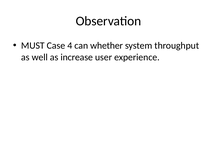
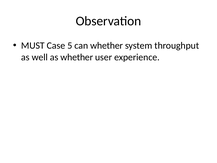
4: 4 -> 5 (70, 46)
as increase: increase -> whether (77, 57)
